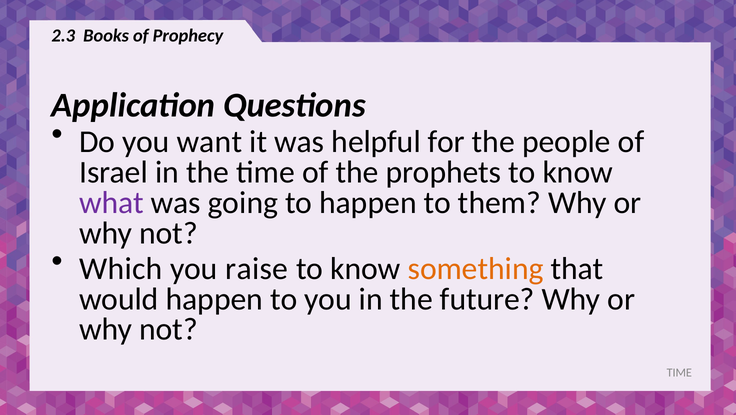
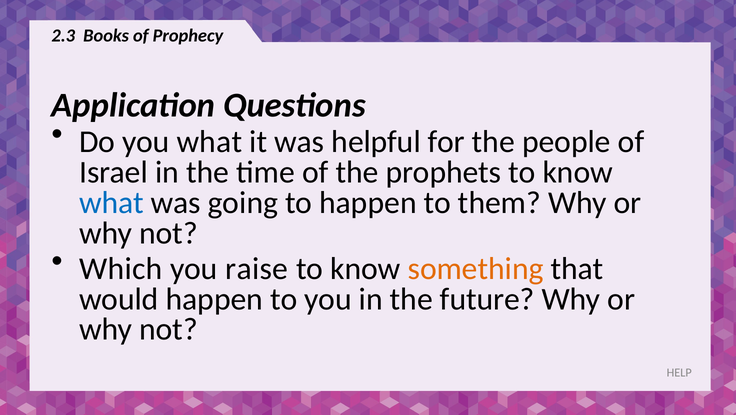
you want: want -> what (209, 142)
what colour: purple -> blue (111, 203)
TIME: TIME -> HELP (679, 373)
